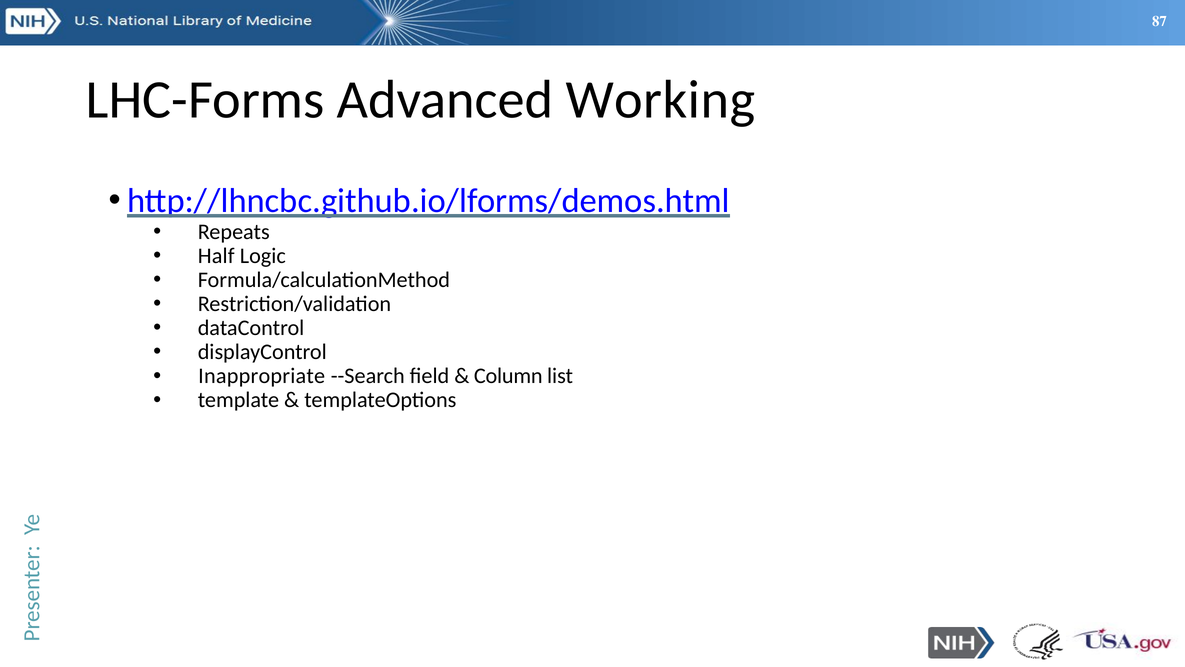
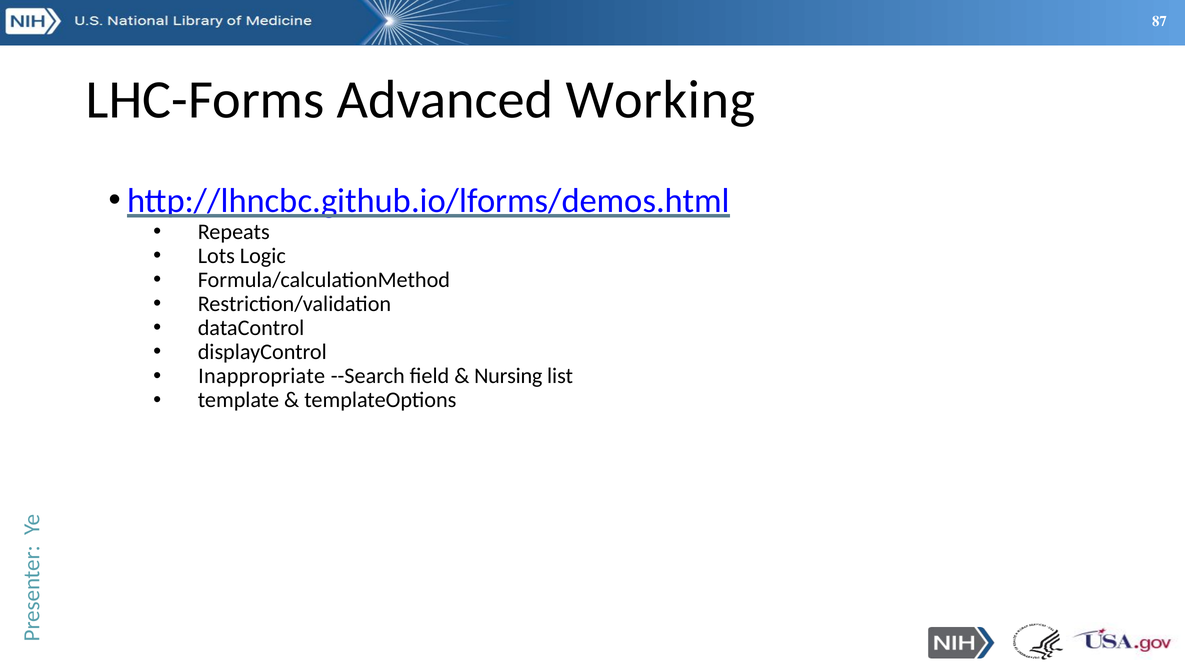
Half: Half -> Lots (216, 256)
Column: Column -> Nursing (508, 376)
